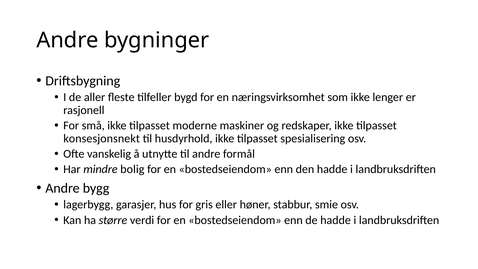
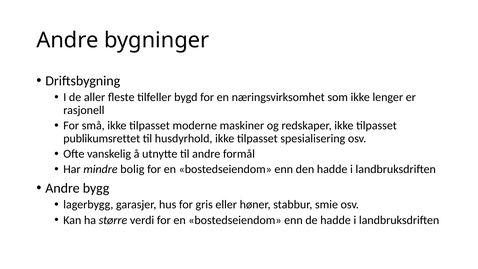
konsesjonsnekt: konsesjonsnekt -> publikumsrettet (102, 138)
